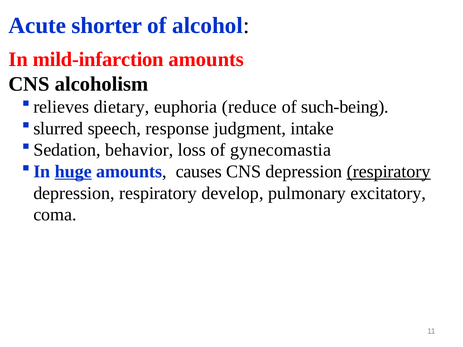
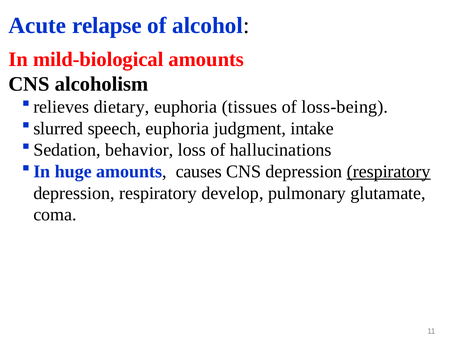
shorter: shorter -> relapse (107, 26)
mild-infarction: mild-infarction -> mild-biological (98, 59)
reduce: reduce -> tissues (249, 107)
such-being: such-being -> loss-being (345, 107)
speech response: response -> euphoria (177, 129)
gynecomastia: gynecomastia -> hallucinations (281, 150)
huge underline: present -> none (73, 172)
excitatory: excitatory -> glutamate (388, 193)
